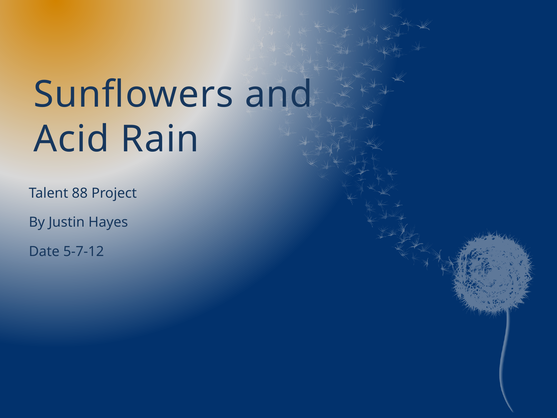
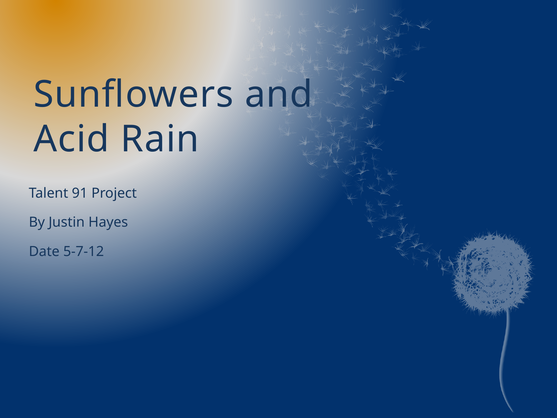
88: 88 -> 91 (80, 193)
